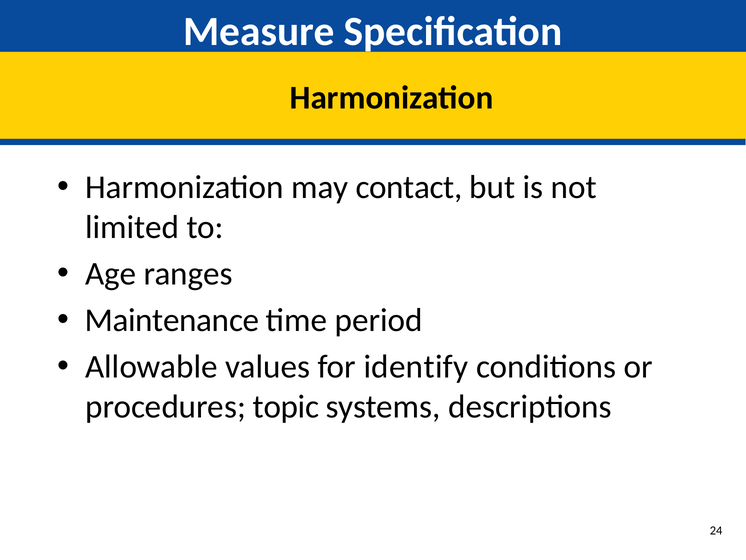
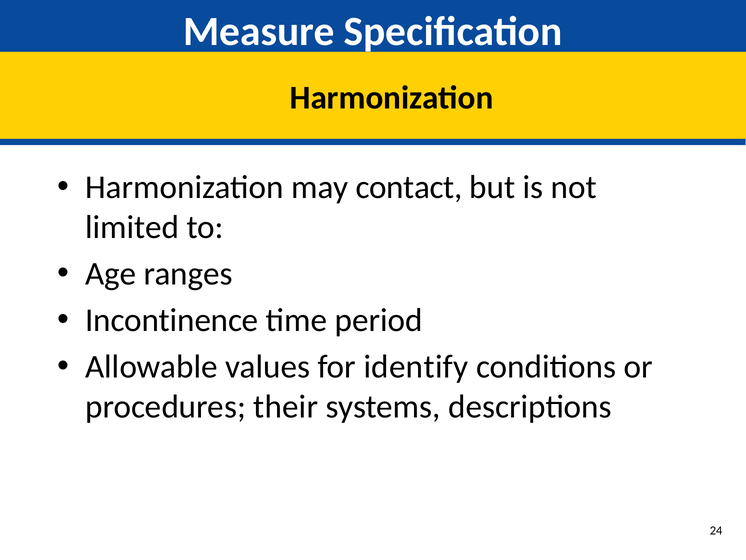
Maintenance: Maintenance -> Incontinence (172, 320)
topic: topic -> their (286, 406)
